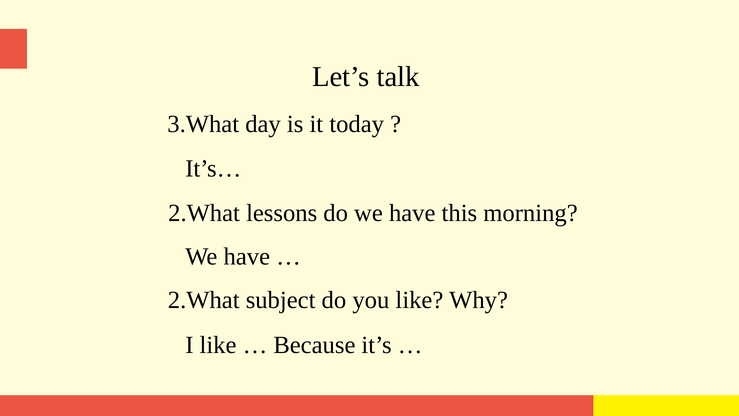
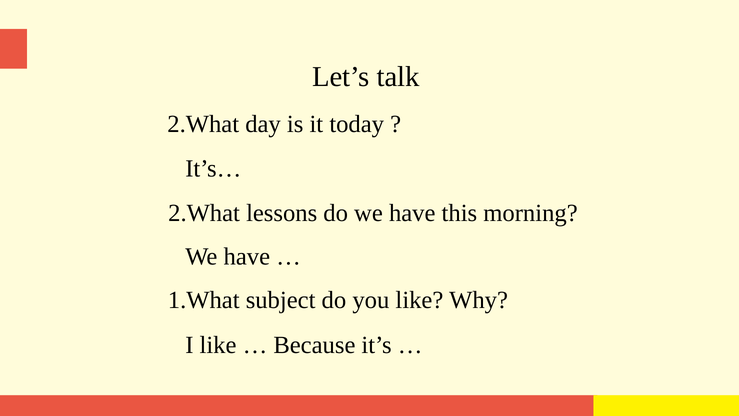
3.What: 3.What -> 2.What (203, 124)
2.What: 2.What -> 1.What (204, 300)
